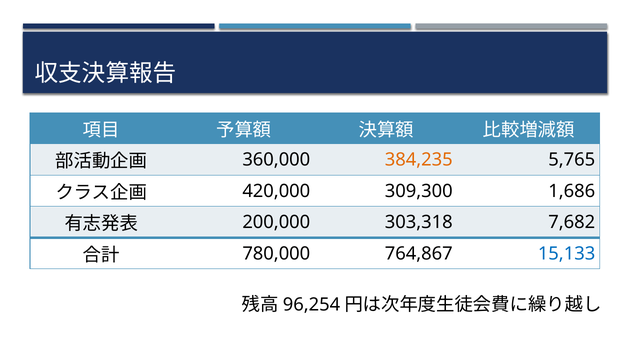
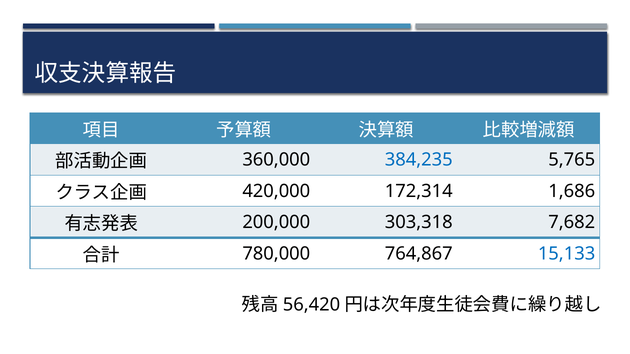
384,235 colour: orange -> blue (419, 160)
309,300: 309,300 -> 172,314 (419, 191)
96,254: 96,254 -> 56,420 (311, 305)
